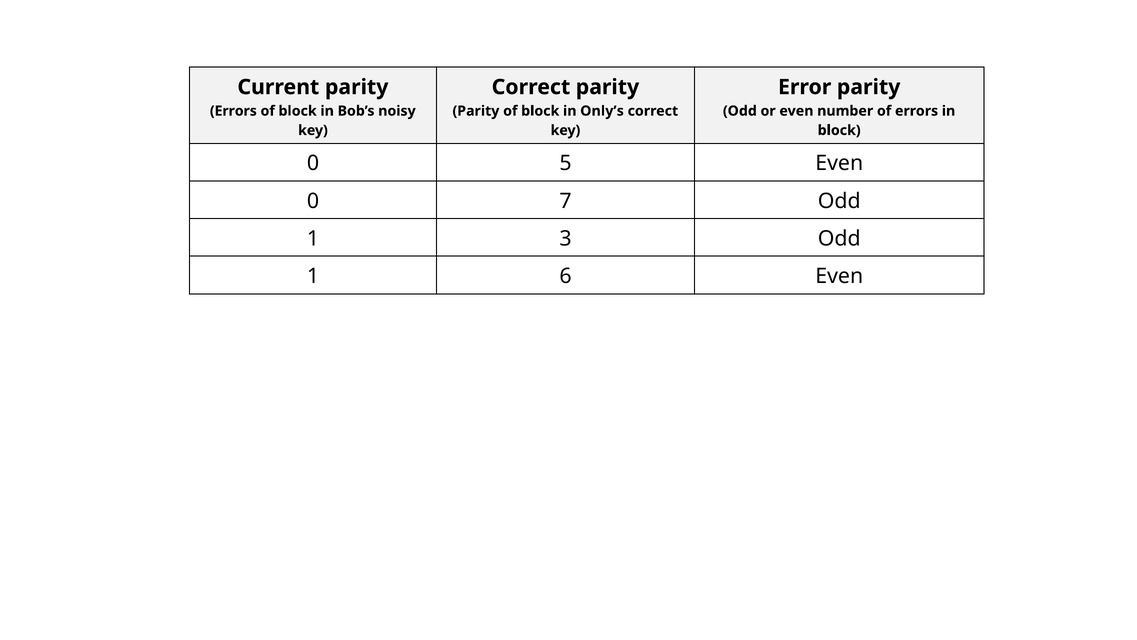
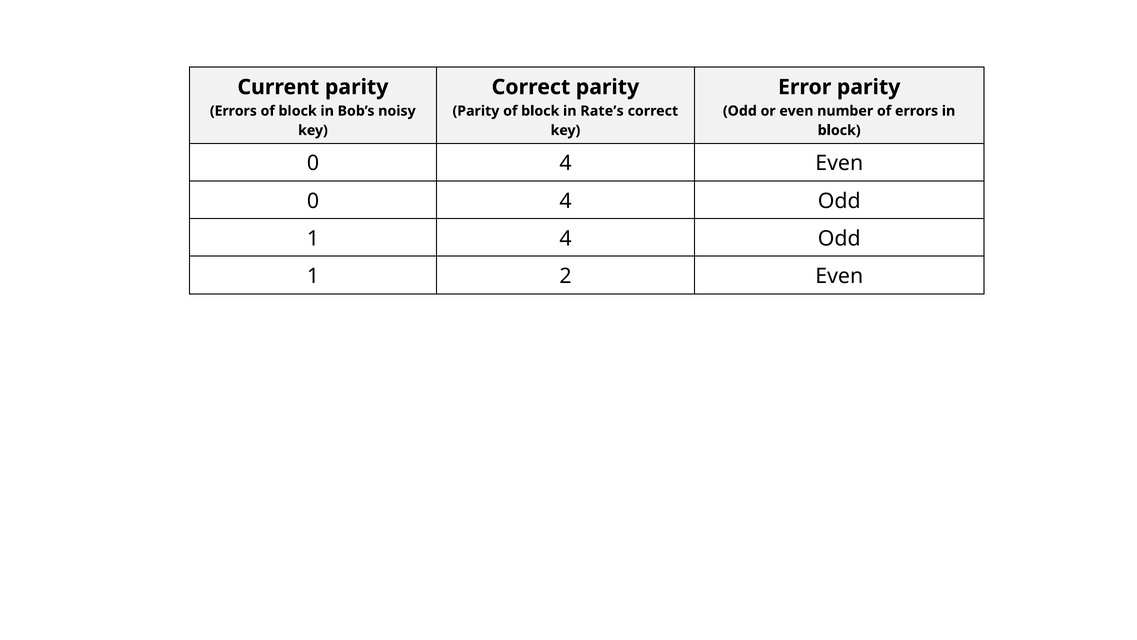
Only’s: Only’s -> Rate’s (602, 111)
5: 5 -> 4 (566, 163)
7: 7 -> 4 (566, 201)
1 3: 3 -> 4 (566, 238)
6: 6 -> 2 (566, 276)
